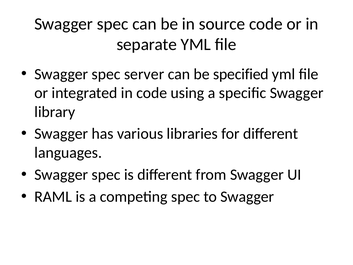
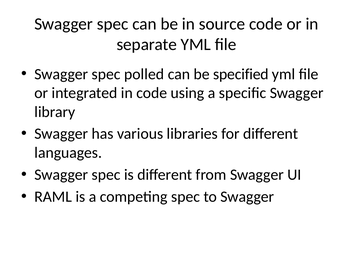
server: server -> polled (144, 74)
